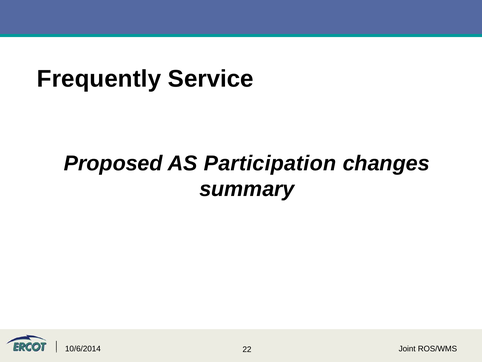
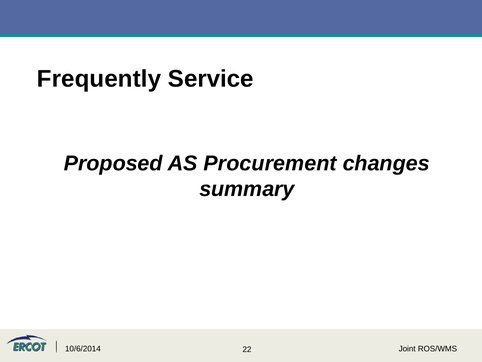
Participation: Participation -> Procurement (270, 163)
